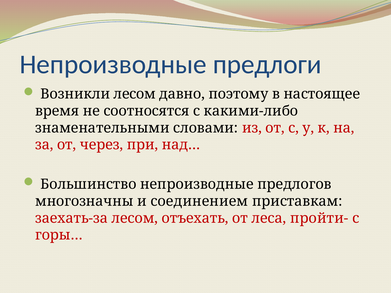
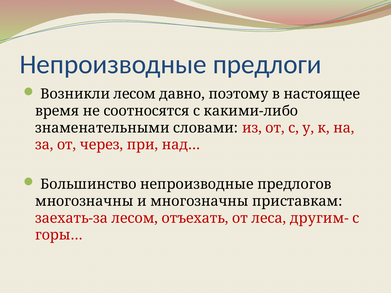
и соединением: соединением -> многозначны (199, 201)
пройти-: пройти- -> другим- (319, 218)
